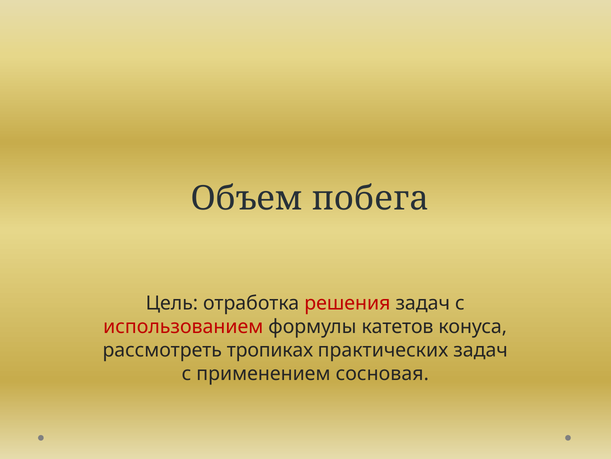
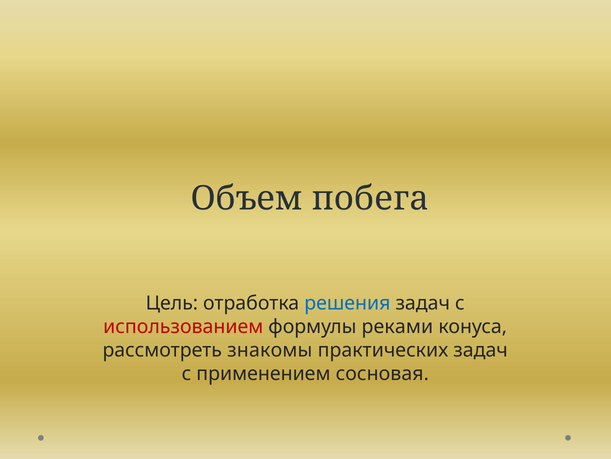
решения colour: red -> blue (347, 303)
катетов: катетов -> реками (397, 326)
тропиках: тропиках -> знакомы (270, 350)
